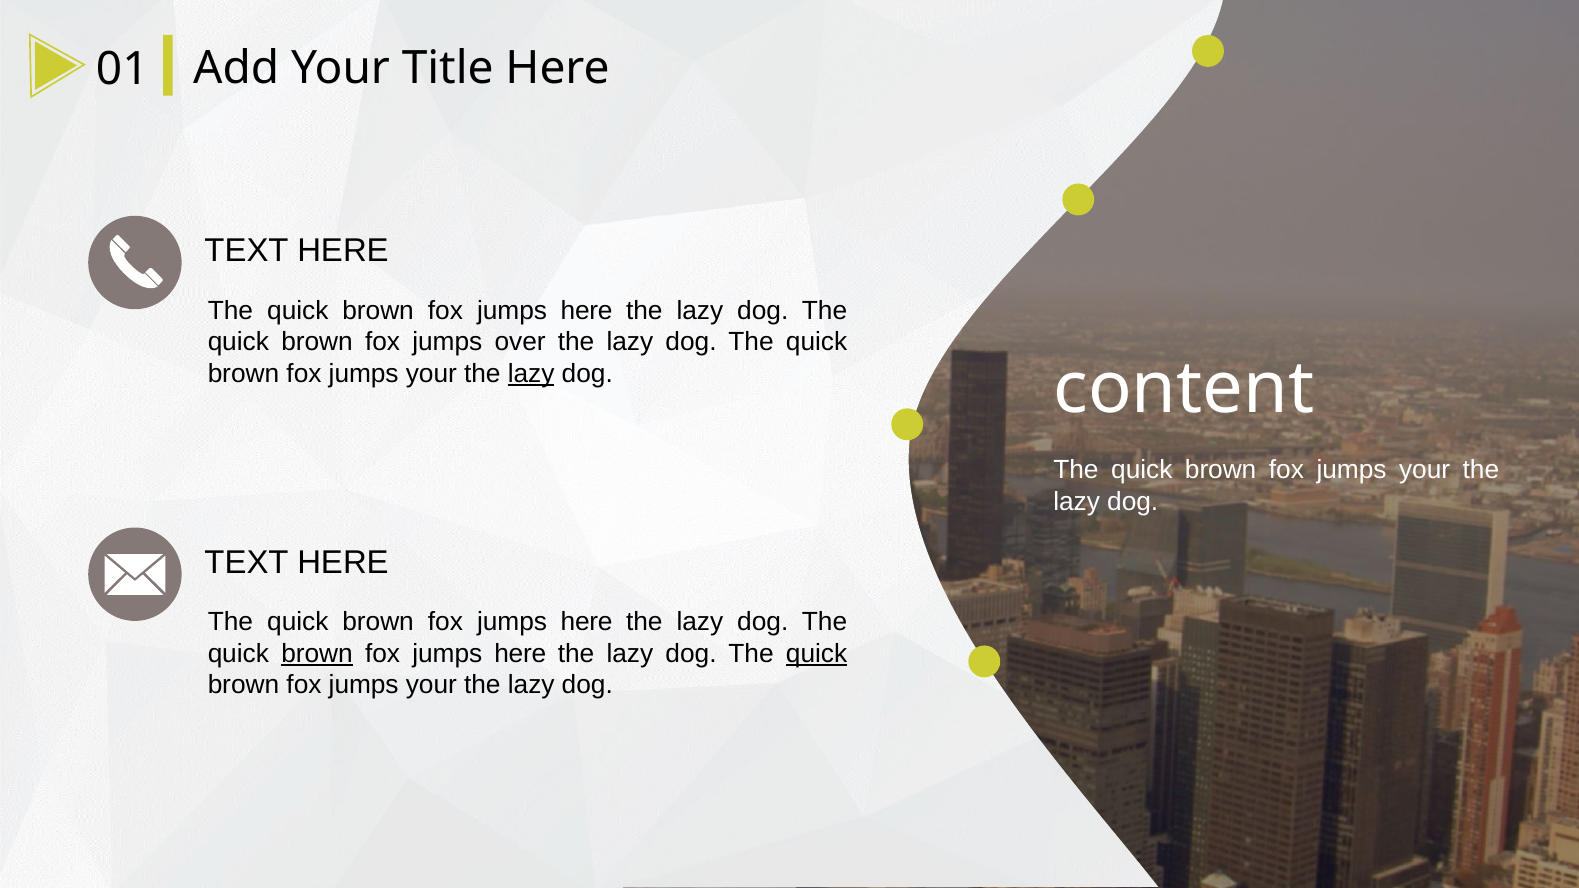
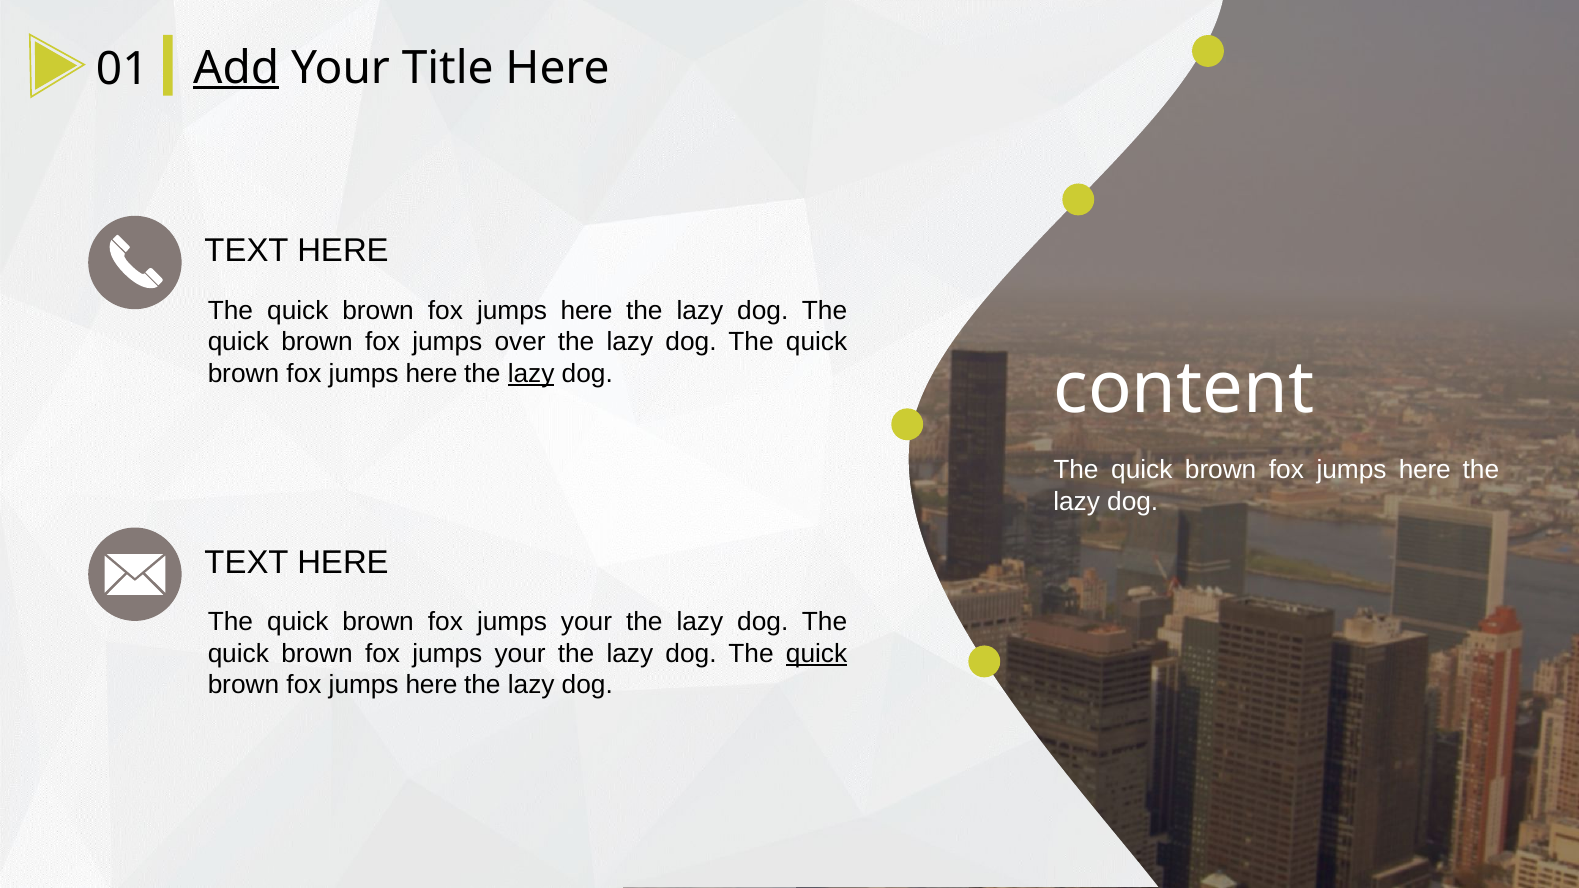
Add underline: none -> present (236, 68)
your: your -> here (432, 374)
your: your -> here (1425, 470)
here: here -> your (587, 622)
brown underline: present -> none (317, 654)
here: here -> your (520, 654)
your: your -> here (432, 685)
